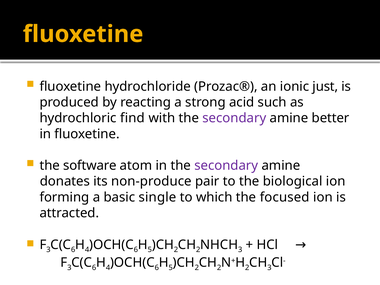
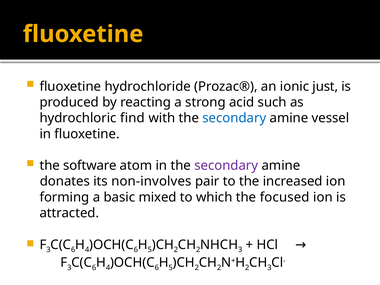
secondary colour: purple -> blue (234, 118)
better: better -> vessel (331, 118)
non-produce: non-produce -> non-involves (151, 181)
biological: biological -> increased (293, 181)
single: single -> mixed (158, 197)
